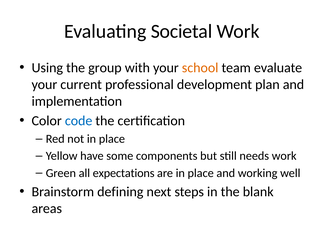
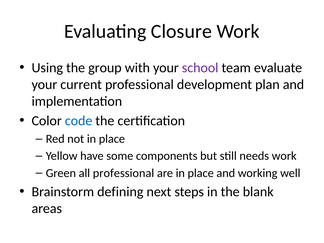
Societal: Societal -> Closure (181, 31)
school colour: orange -> purple (200, 68)
all expectations: expectations -> professional (124, 173)
